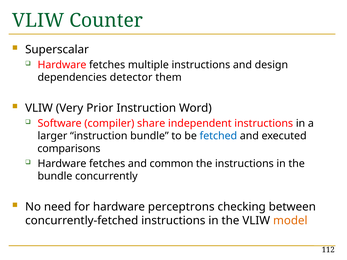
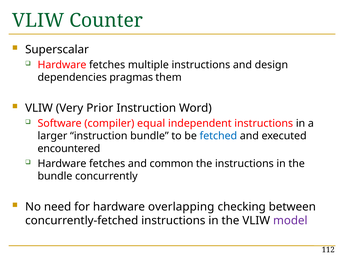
detector: detector -> pragmas (131, 78)
share: share -> equal (151, 123)
comparisons: comparisons -> encountered (69, 149)
perceptrons: perceptrons -> overlapping (181, 207)
model colour: orange -> purple (290, 221)
